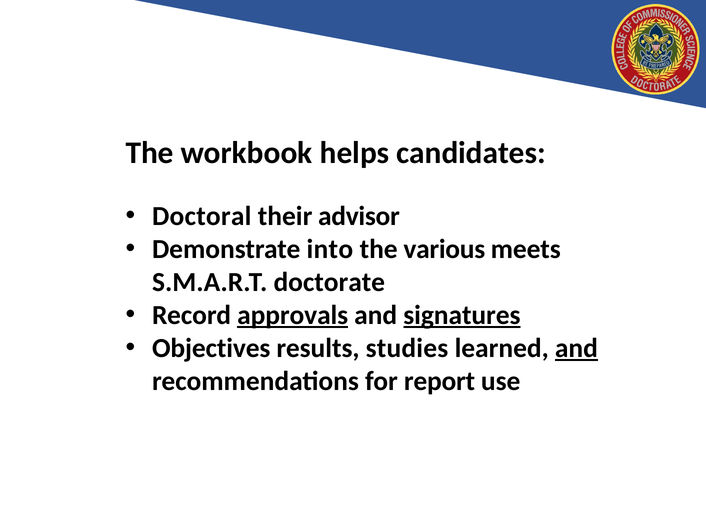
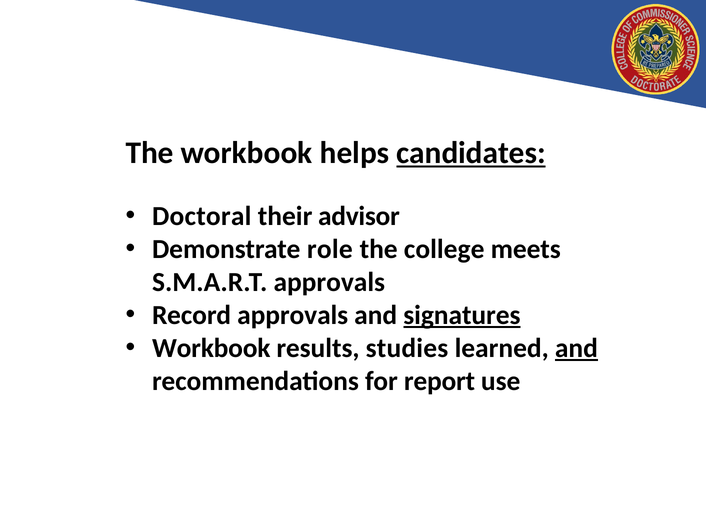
candidates underline: none -> present (471, 153)
into: into -> role (330, 249)
various: various -> college (444, 249)
S.M.A.R.T doctorate: doctorate -> approvals (329, 282)
approvals underline: present -> none (293, 315)
Objectives: Objectives -> Workbook (211, 348)
